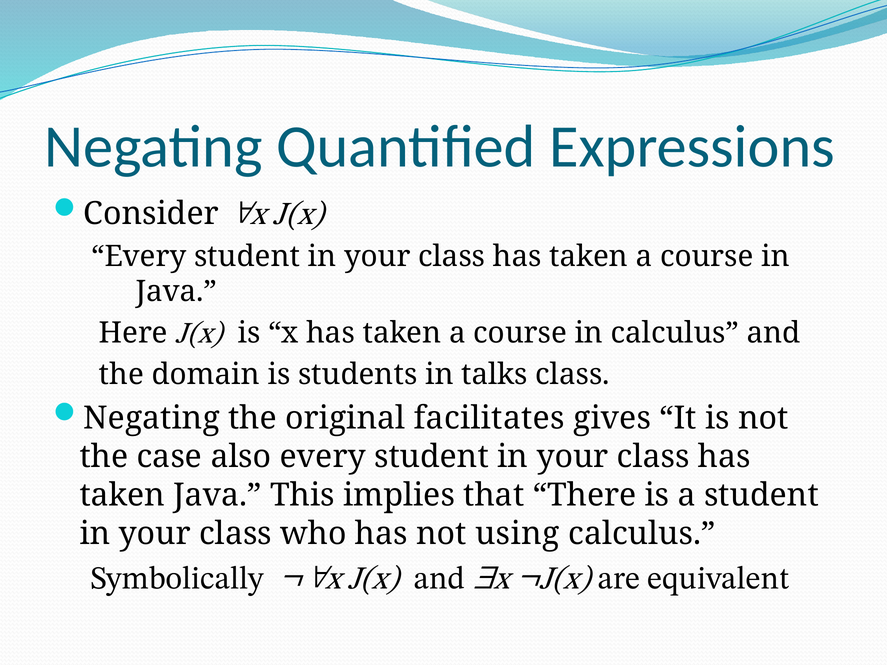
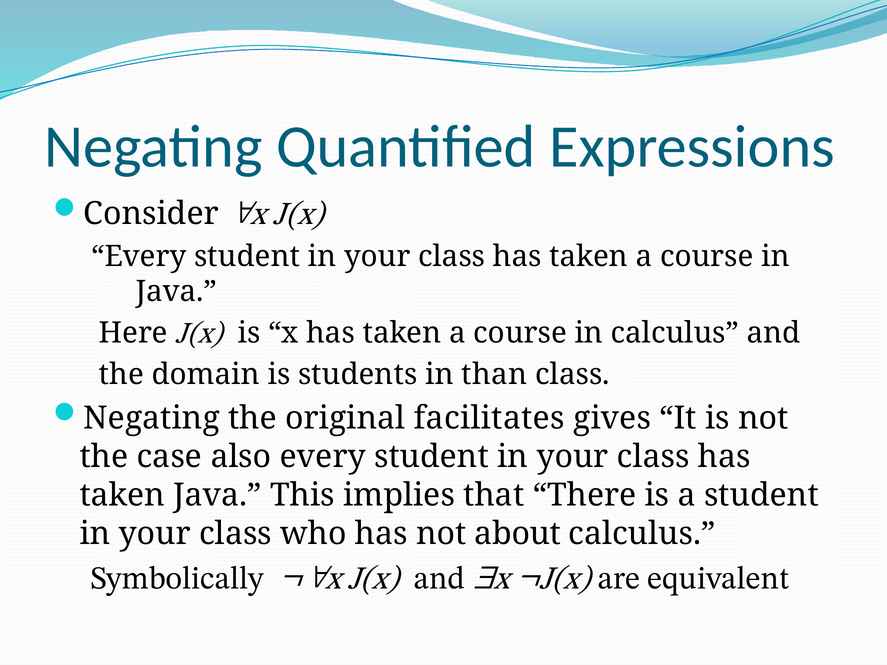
talks: talks -> than (494, 375)
using: using -> about (518, 534)
